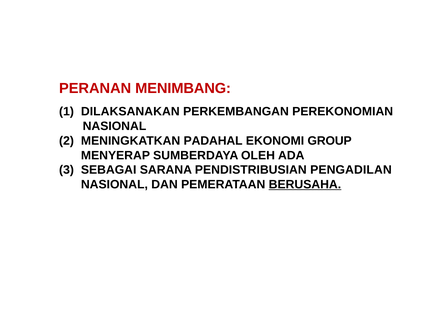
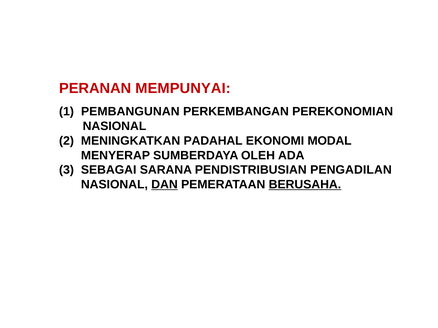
MENIMBANG: MENIMBANG -> MEMPUNYAI (183, 89)
DILAKSANAKAN: DILAKSANAKAN -> PEMBANGUNAN (130, 112)
GROUP: GROUP -> MODAL (330, 141)
DAN underline: none -> present (165, 185)
